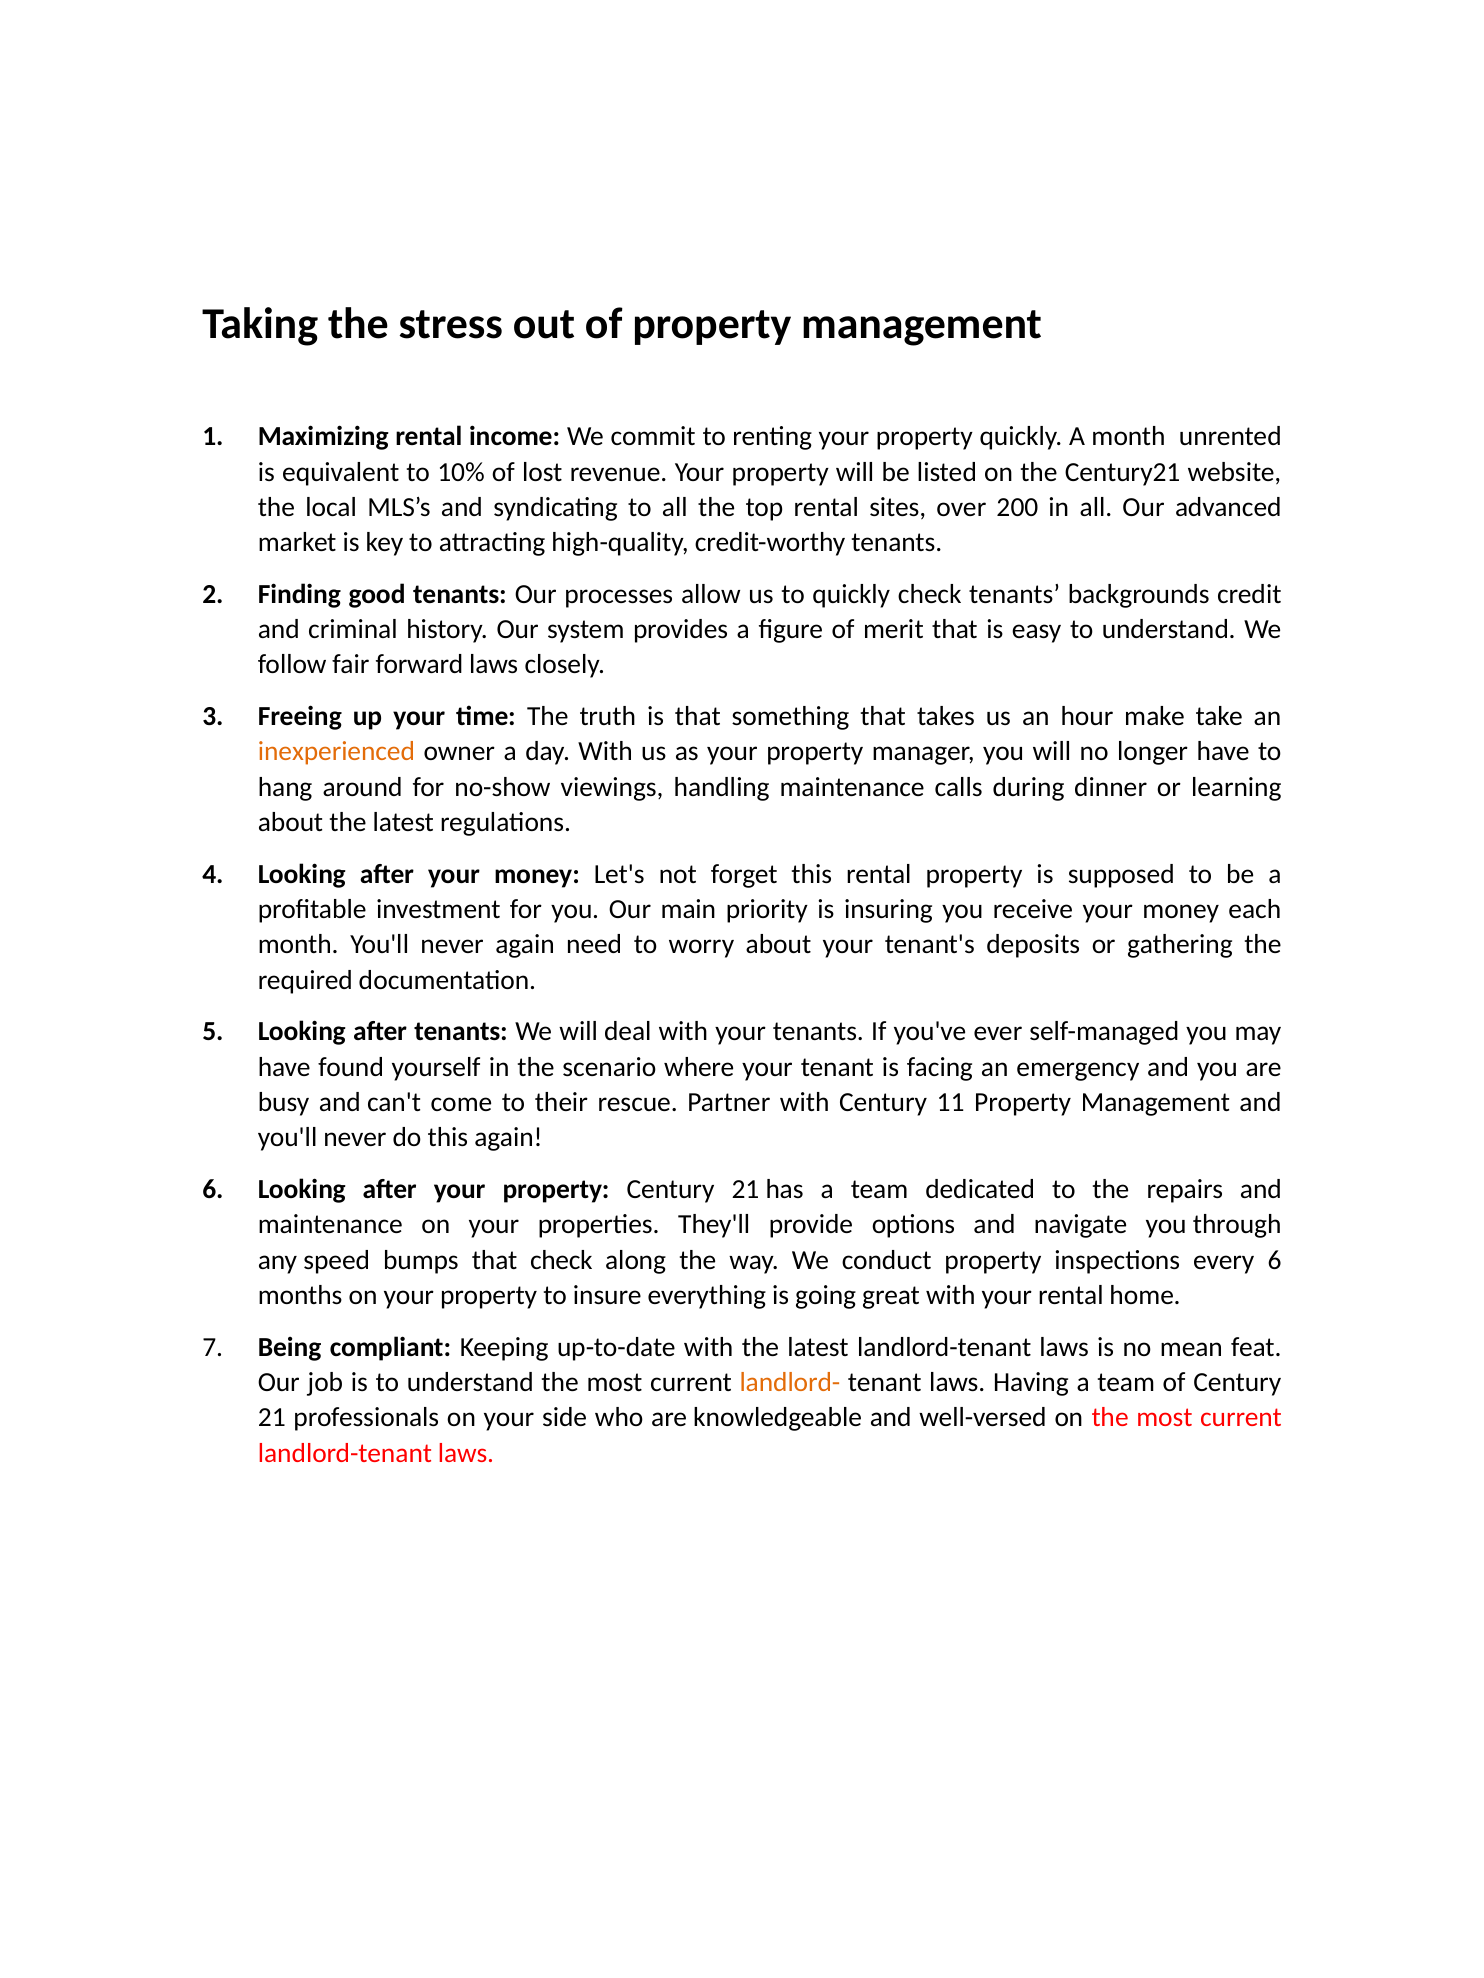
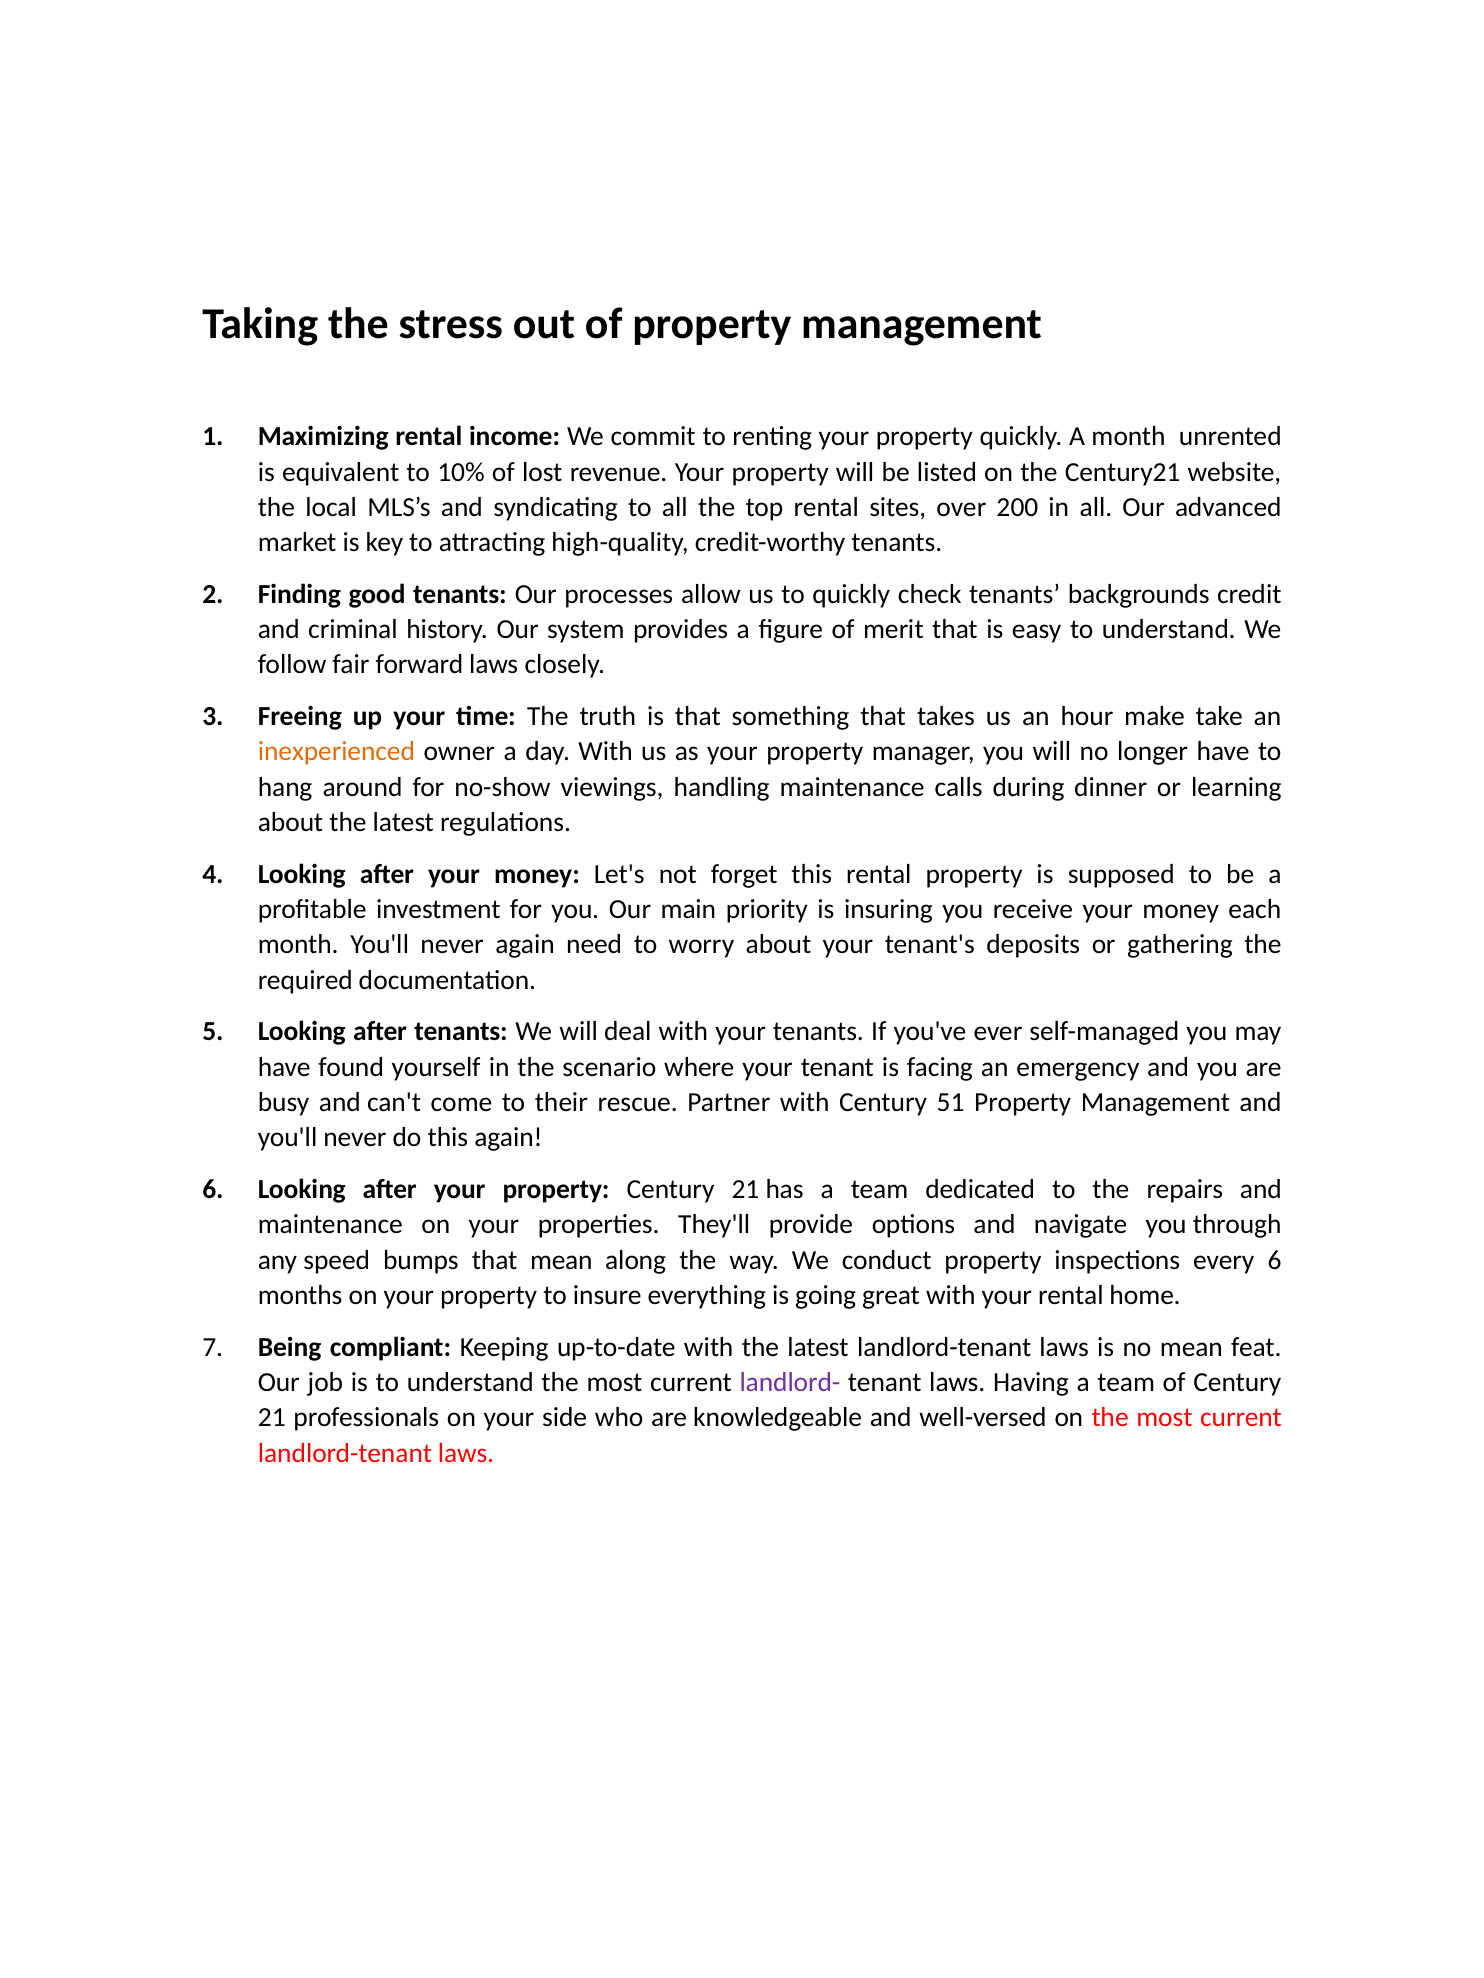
11: 11 -> 51 (951, 1103)
that check: check -> mean (561, 1260)
landlord- colour: orange -> purple (790, 1383)
